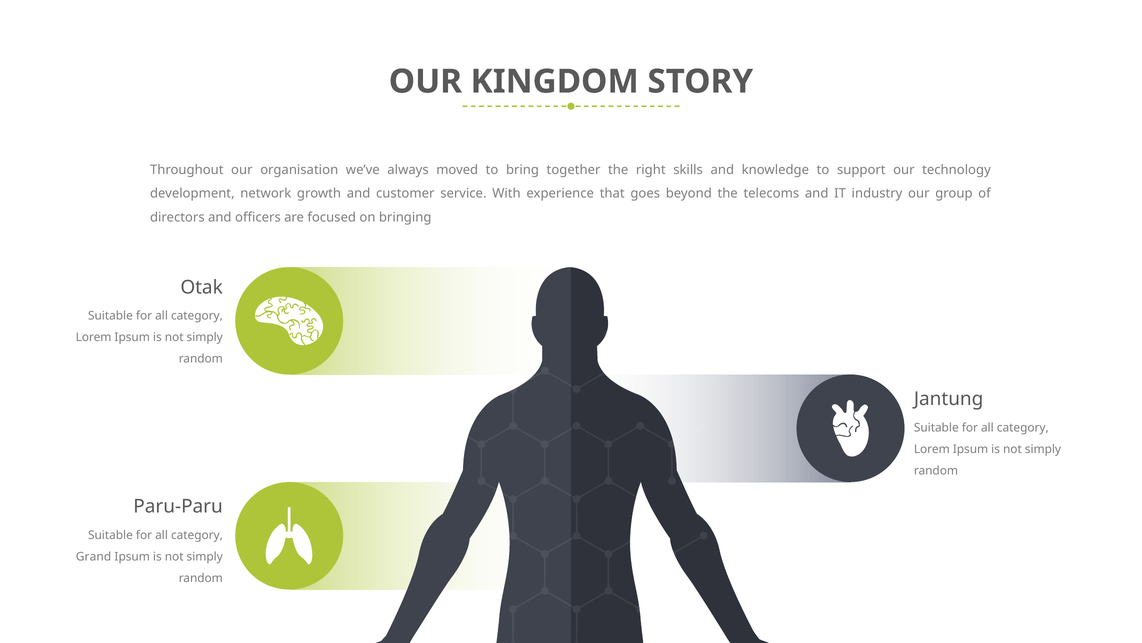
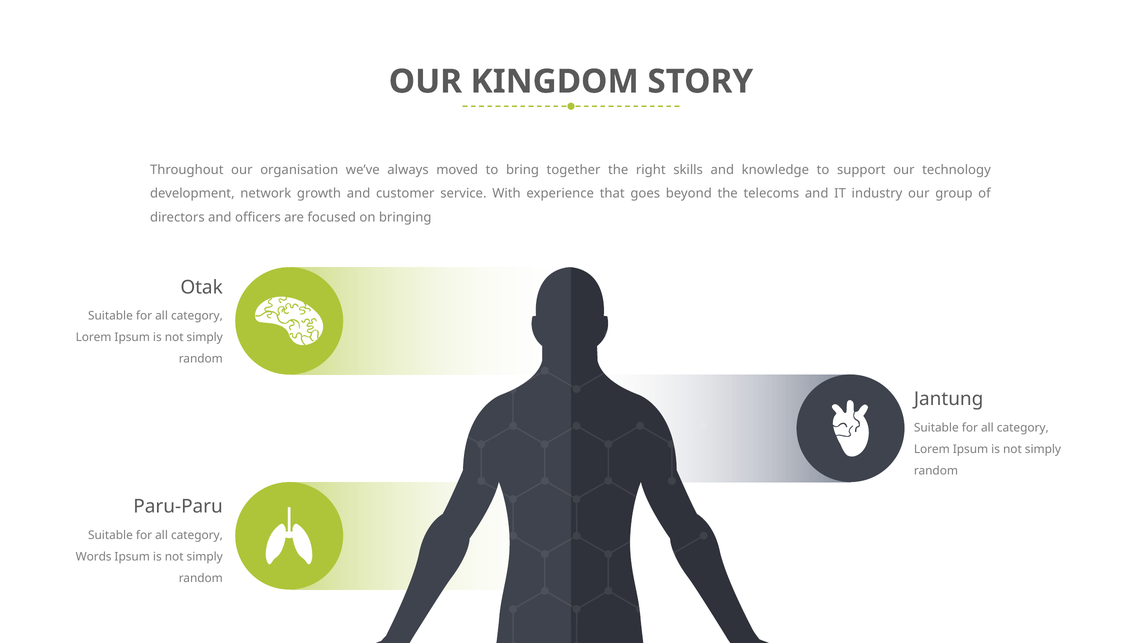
Grand: Grand -> Words (94, 556)
